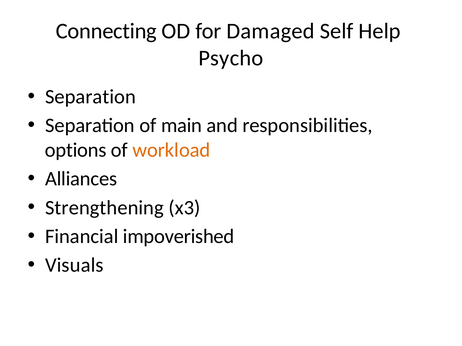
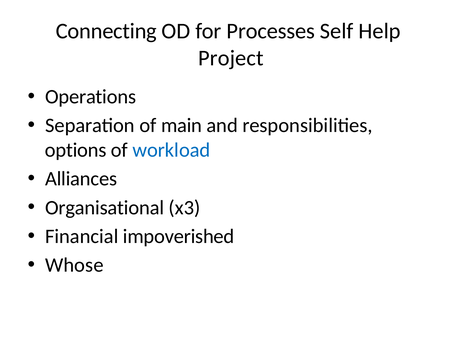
Damaged: Damaged -> Processes (271, 31)
Psycho: Psycho -> Project (231, 58)
Separation: Separation -> Operations (91, 97)
workload colour: orange -> blue (171, 150)
Strengthening: Strengthening -> Organisational (105, 208)
Visuals: Visuals -> Whose (74, 265)
